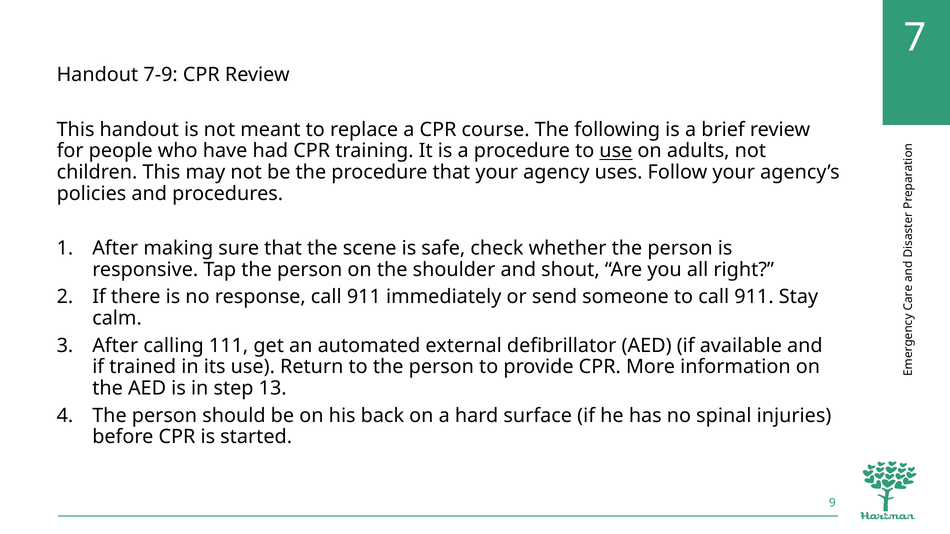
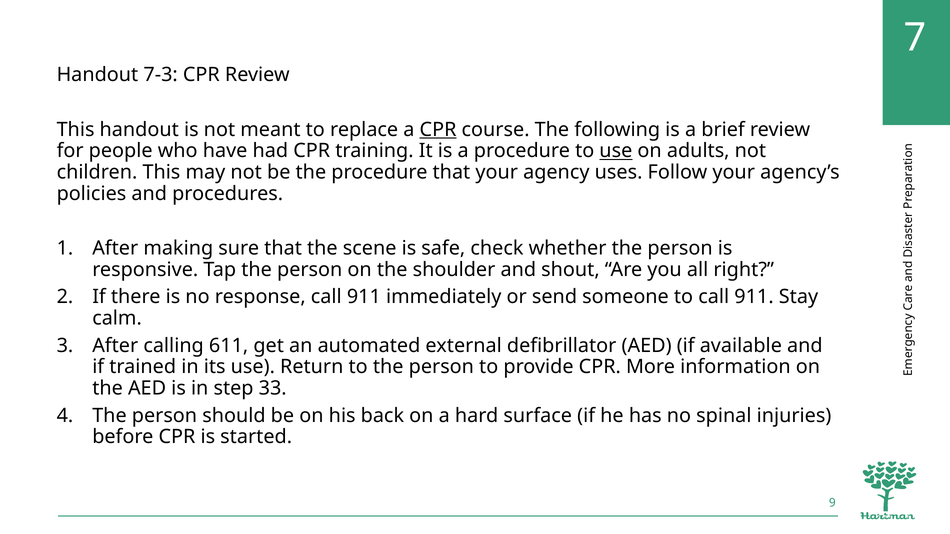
7-9: 7-9 -> 7-3 (161, 75)
CPR underline: none -> present (438, 130)
111: 111 -> 611 (229, 346)
13: 13 -> 33 (273, 388)
